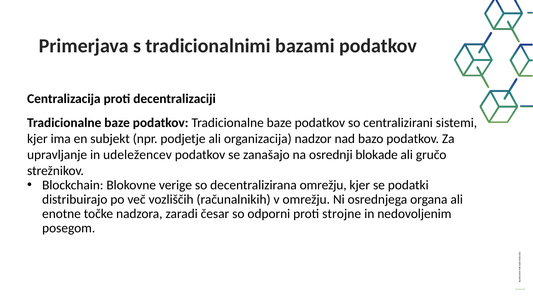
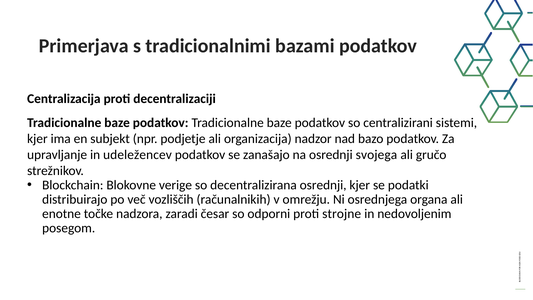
blokade: blokade -> svojega (376, 155)
decentralizirana omrežju: omrežju -> osrednji (323, 185)
